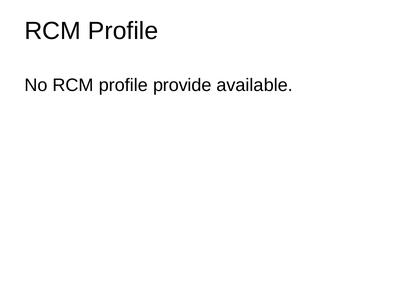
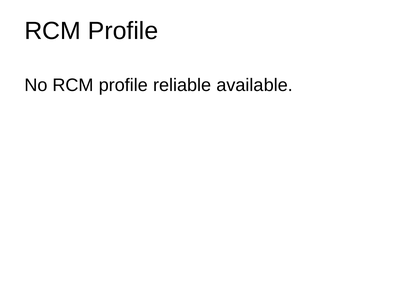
provide: provide -> reliable (182, 85)
